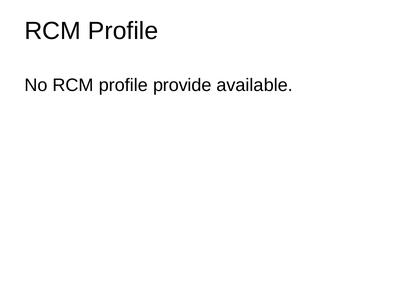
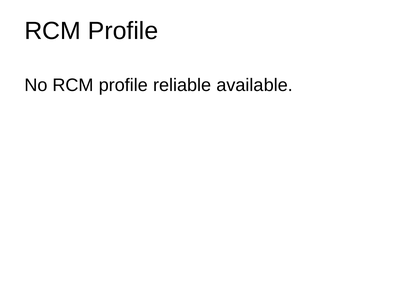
provide: provide -> reliable (182, 85)
